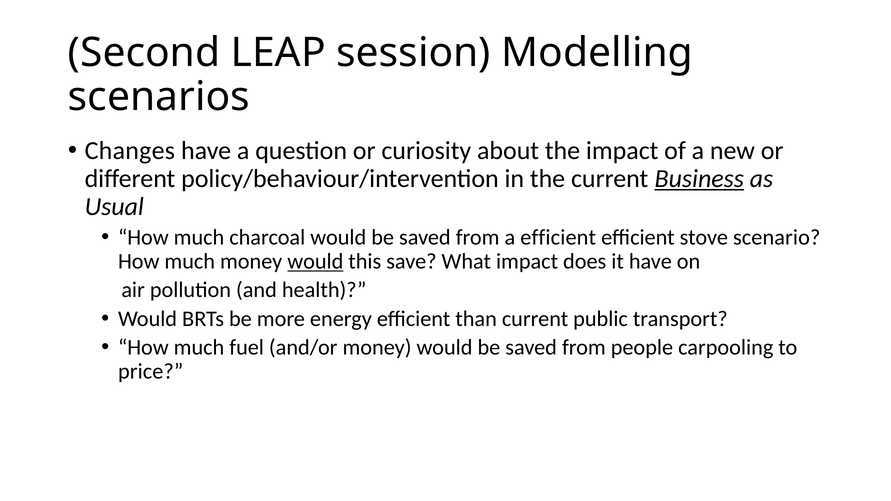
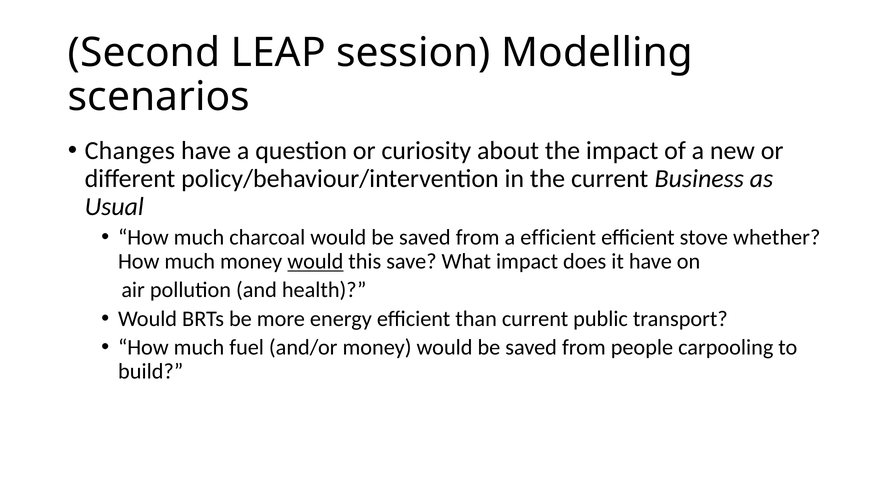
Business underline: present -> none (699, 179)
scenario: scenario -> whether (777, 238)
price: price -> build (151, 372)
